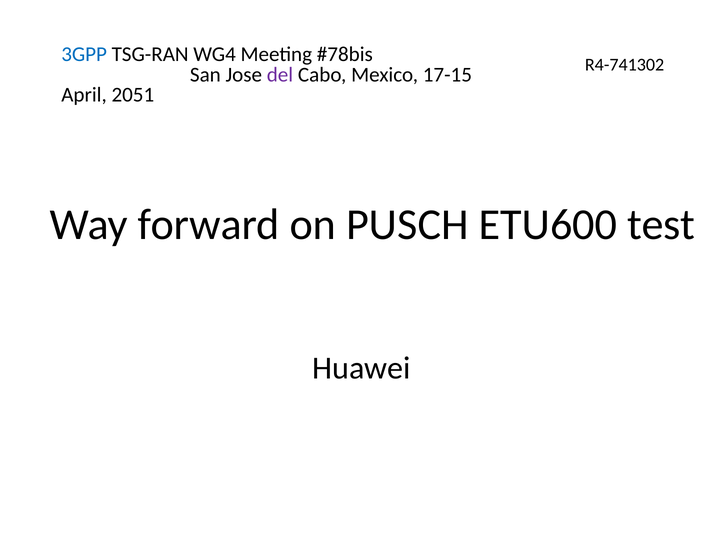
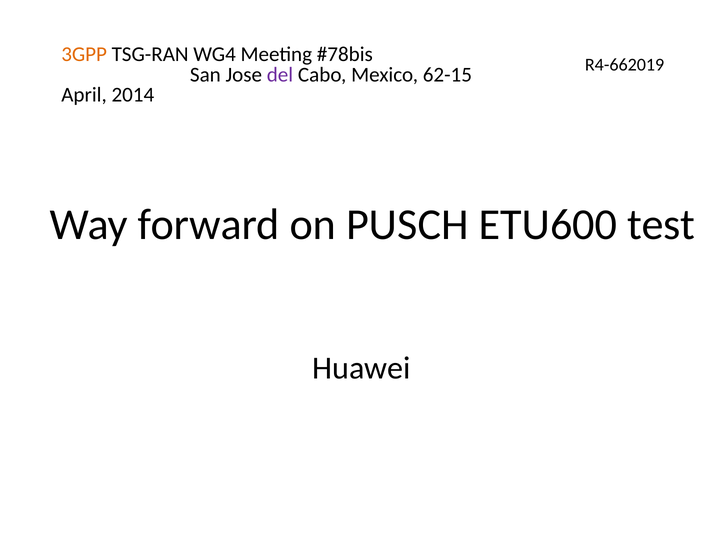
3GPP colour: blue -> orange (84, 55)
R4-741302: R4-741302 -> R4-662019 (625, 65)
17-15: 17-15 -> 62-15 (447, 75)
2051: 2051 -> 2014 (133, 95)
